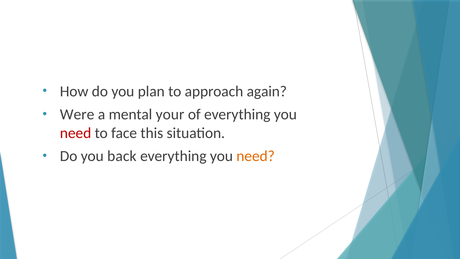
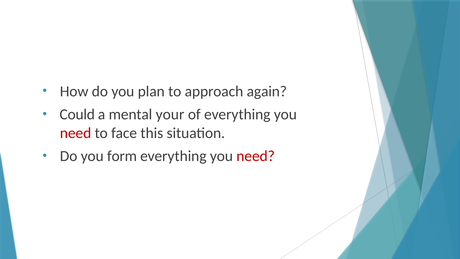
Were: Were -> Could (77, 114)
back: back -> form (122, 156)
need colour: orange -> red (256, 156)
